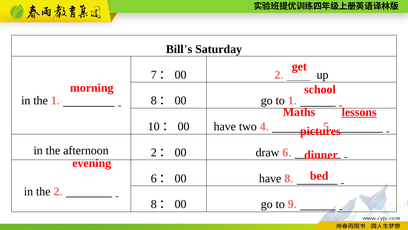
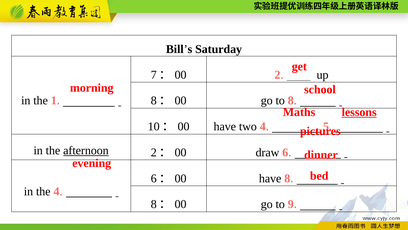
to 1: 1 -> 8 (291, 100)
afternoon underline: none -> present (86, 150)
the 2: 2 -> 4 (57, 191)
